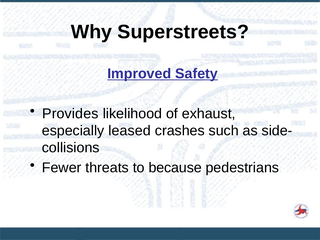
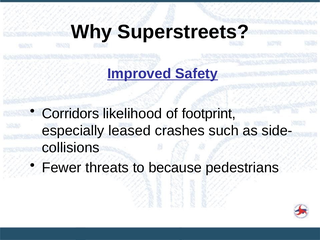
Provides: Provides -> Corridors (70, 114)
exhaust: exhaust -> footprint (209, 114)
